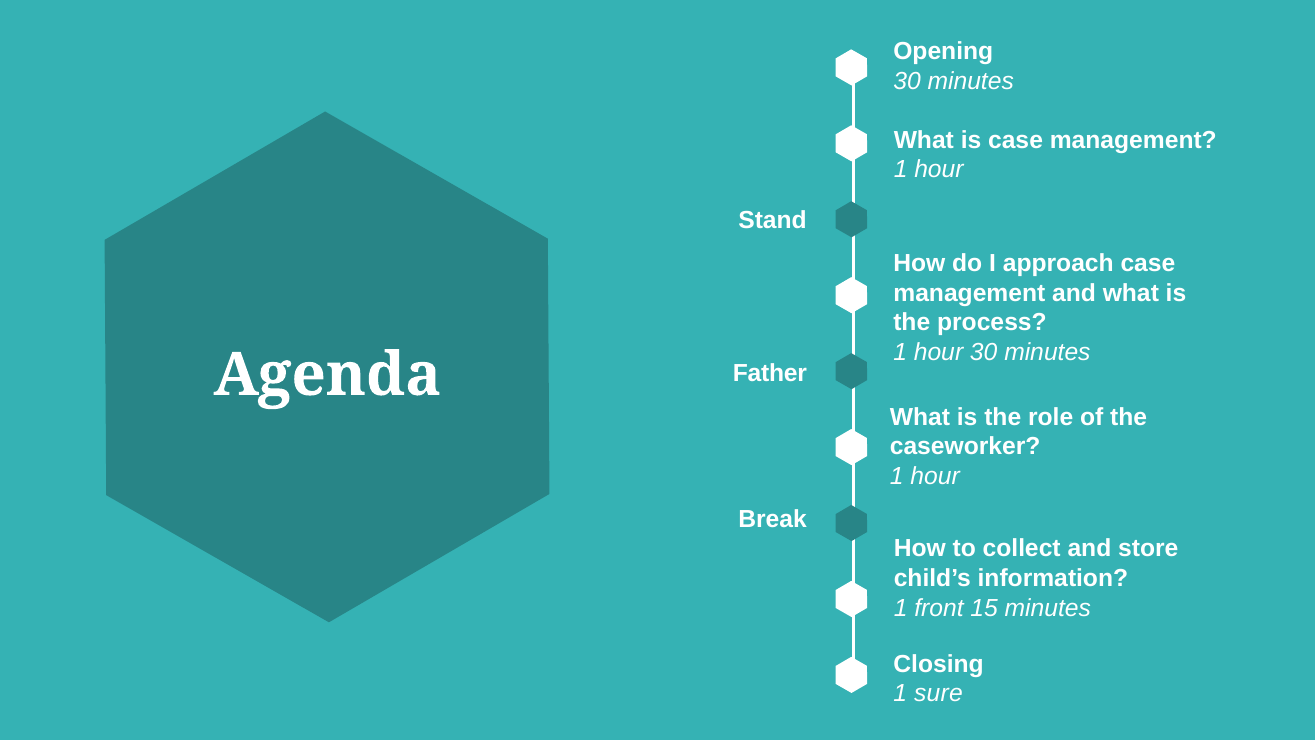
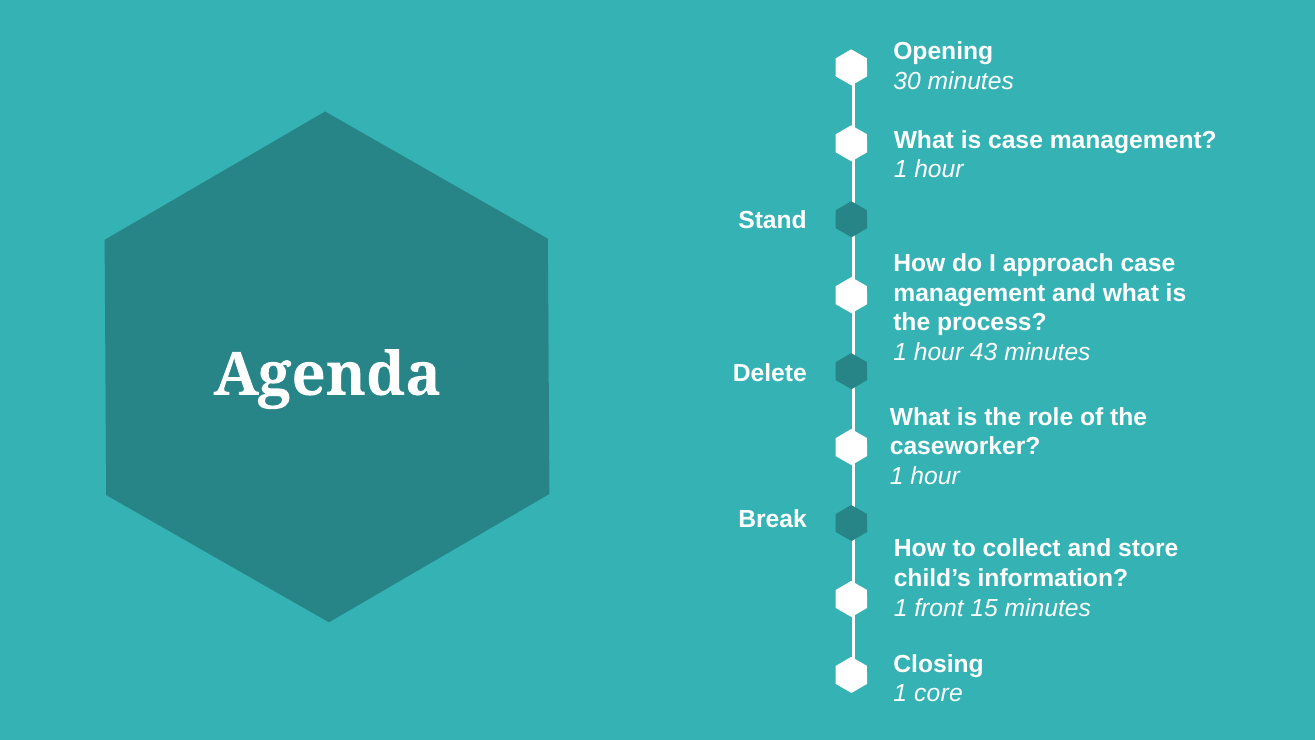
hour 30: 30 -> 43 (984, 352)
Father: Father -> Delete (770, 374)
sure: sure -> core (938, 693)
